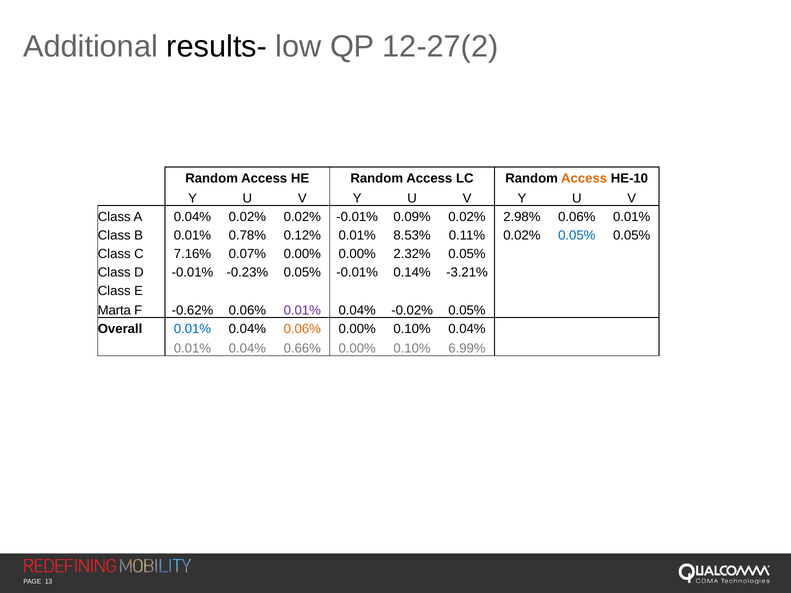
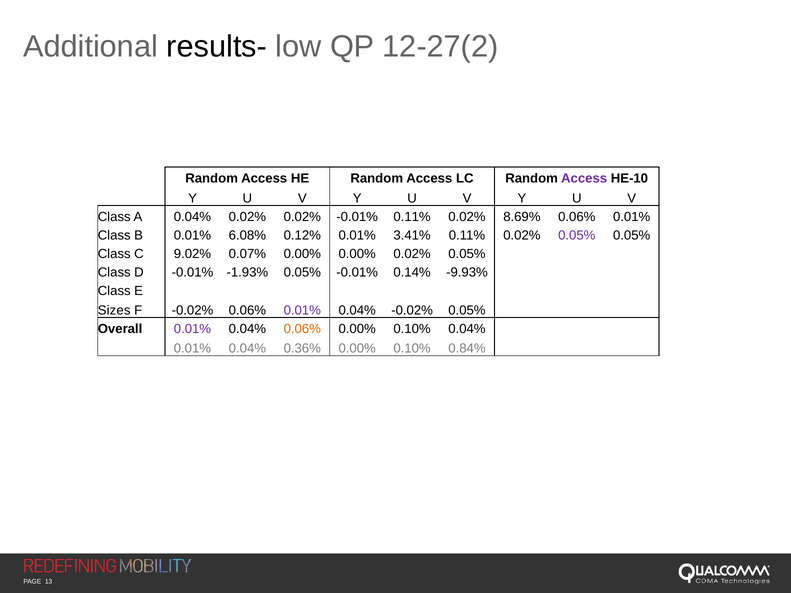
Access colour: orange -> purple (584, 179)
-0.01% 0.09%: 0.09% -> 0.11% (412, 217)
2.98%: 2.98% -> 8.69% (522, 217)
0.78%: 0.78% -> 6.08% (247, 235)
8.53%: 8.53% -> 3.41% (412, 235)
0.05% colour: blue -> purple (577, 235)
7.16%: 7.16% -> 9.02% (192, 254)
0.00% 2.32%: 2.32% -> 0.02% (412, 254)
-0.23%: -0.23% -> -1.93% (247, 272)
-3.21%: -3.21% -> -9.93% (467, 272)
Marta: Marta -> Sizes (114, 311)
F -0.62%: -0.62% -> -0.02% (192, 311)
0.01% colour: blue -> purple (192, 329)
0.66%: 0.66% -> 0.36% (302, 349)
6.99%: 6.99% -> 0.84% (467, 349)
